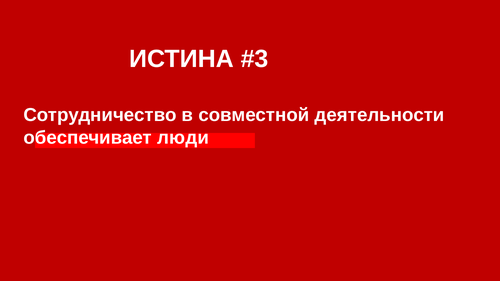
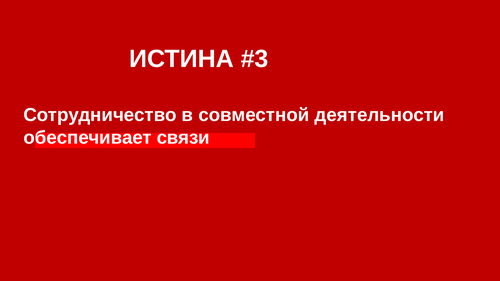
люди: люди -> связи (183, 138)
